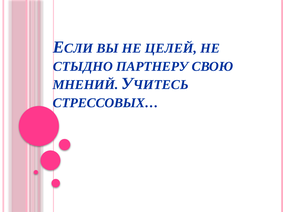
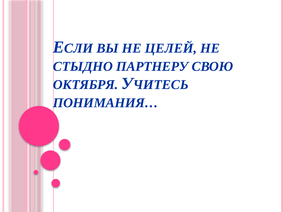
МНЕНИЙ: МНЕНИЙ -> ОКТЯБРЯ (85, 85)
СТРЕССОВЫХ…: СТРЕССОВЫХ… -> ПОНИМАНИЯ… (106, 103)
